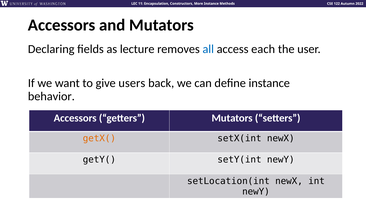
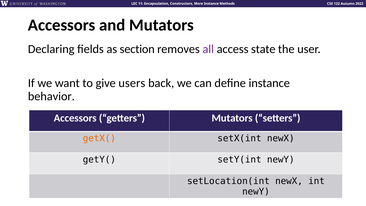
lecture: lecture -> section (137, 49)
all colour: blue -> purple (208, 49)
each: each -> state (263, 49)
